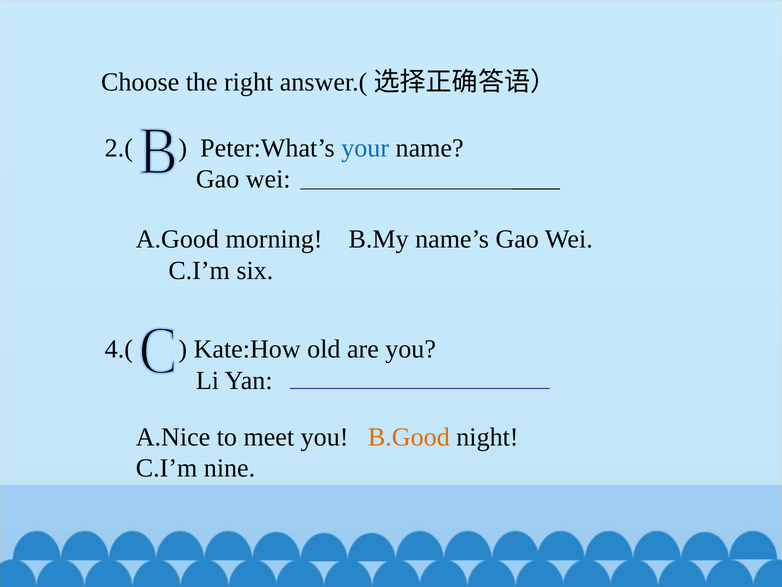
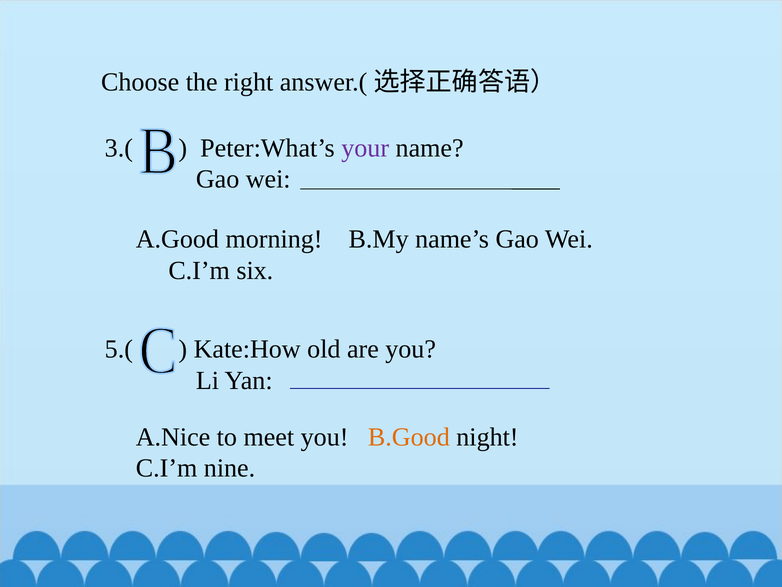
2.(: 2.( -> 3.( (119, 148)
your colour: blue -> purple (365, 148)
4.(: 4.( -> 5.( (119, 349)
